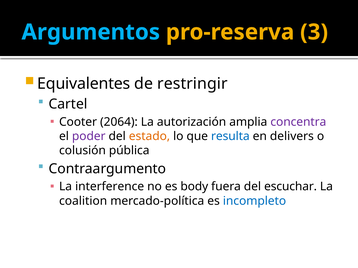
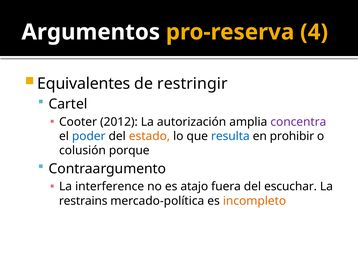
Argumentos colour: light blue -> white (91, 32)
3: 3 -> 4 (314, 32)
2064: 2064 -> 2012 (119, 122)
poder colour: purple -> blue (89, 136)
delivers: delivers -> prohibir (292, 136)
pública: pública -> porque (129, 151)
body: body -> atajo (194, 187)
coalition: coalition -> restrains (83, 201)
incompleto colour: blue -> orange (255, 201)
